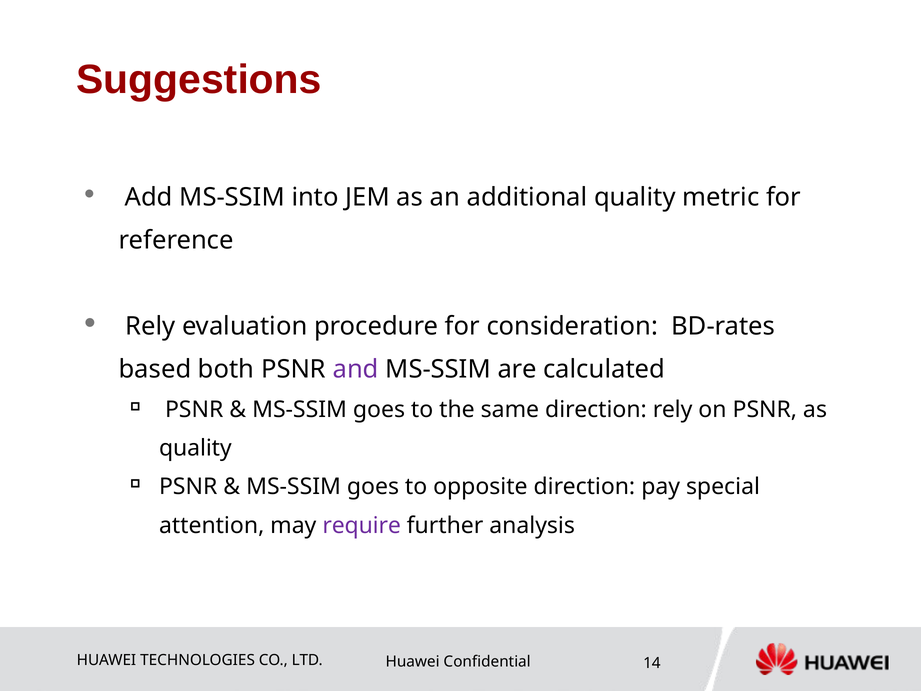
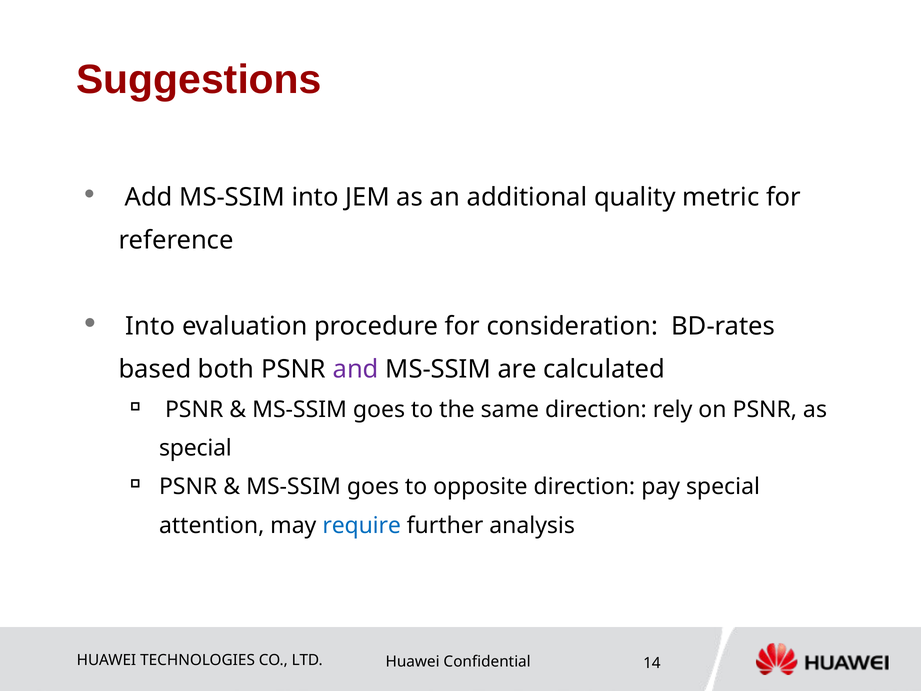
Rely: Rely -> Into (150, 326)
quality: quality -> special (195, 448)
require colour: purple -> blue (362, 525)
